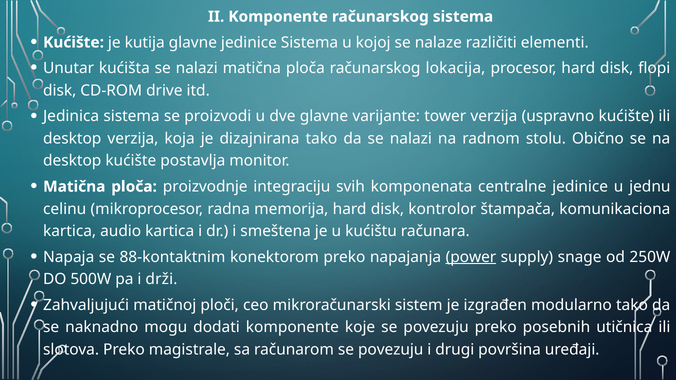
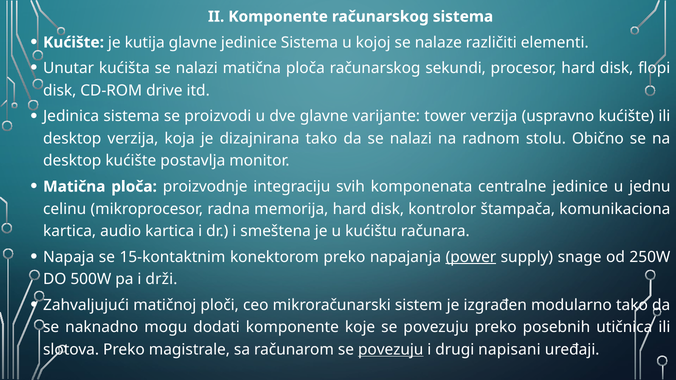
lokacija: lokacija -> sekundi (456, 68)
88-kontaktnim: 88-kontaktnim -> 15-kontaktnim (172, 257)
povezuju underline: none -> present (391, 350)
površina: površina -> napisani (509, 350)
